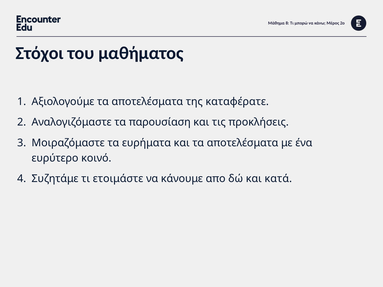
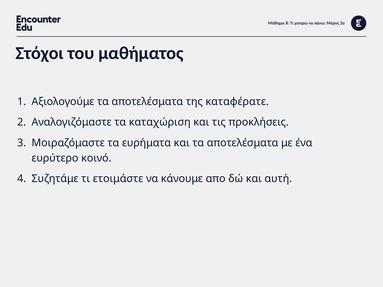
παρουσίαση: παρουσίαση -> καταχώριση (160, 122)
κατά: κατά -> αυτή (278, 179)
